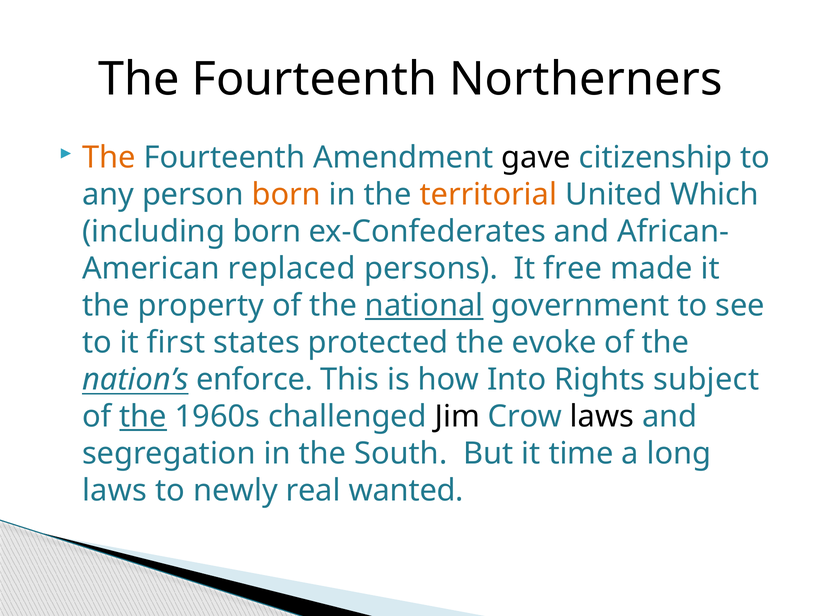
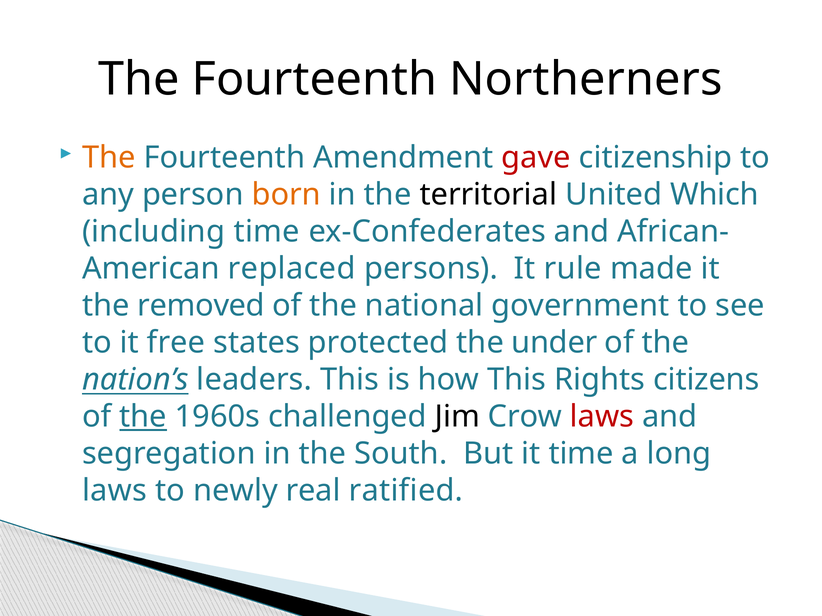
gave colour: black -> red (536, 158)
territorial colour: orange -> black (488, 195)
including born: born -> time (267, 232)
free: free -> rule (573, 269)
property: property -> removed (201, 306)
national underline: present -> none (424, 306)
first: first -> free (176, 343)
evoke: evoke -> under (554, 343)
enforce: enforce -> leaders (254, 380)
how Into: Into -> This (517, 380)
subject: subject -> citizens (706, 380)
laws colour: black -> red (602, 417)
wanted: wanted -> ratified (406, 491)
